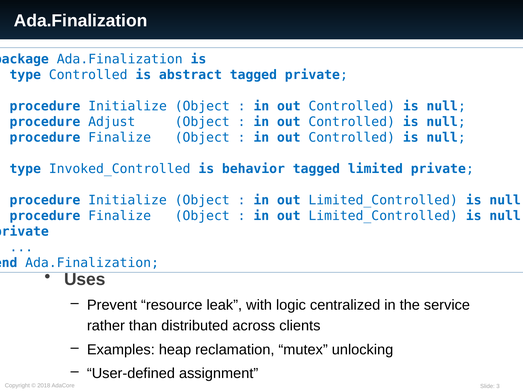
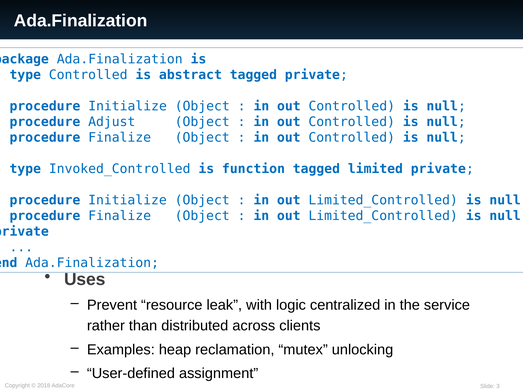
behavior: behavior -> function (253, 169)
